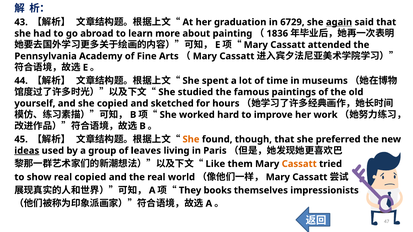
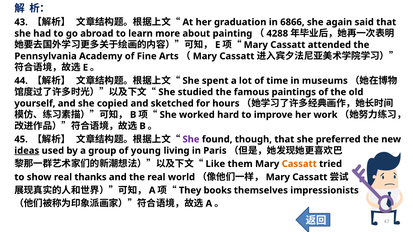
6729: 6729 -> 6866 (292, 22)
again underline: present -> none (339, 22)
1836: 1836 -> 4288 (277, 34)
She colour: orange -> purple (191, 139)
leaves: leaves -> young (146, 151)
real copied: copied -> thanks (91, 177)
